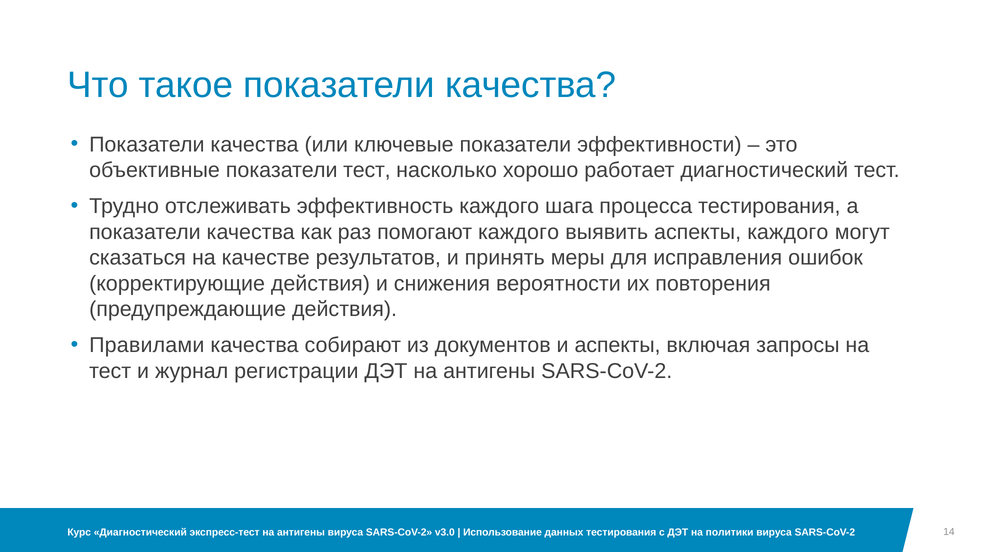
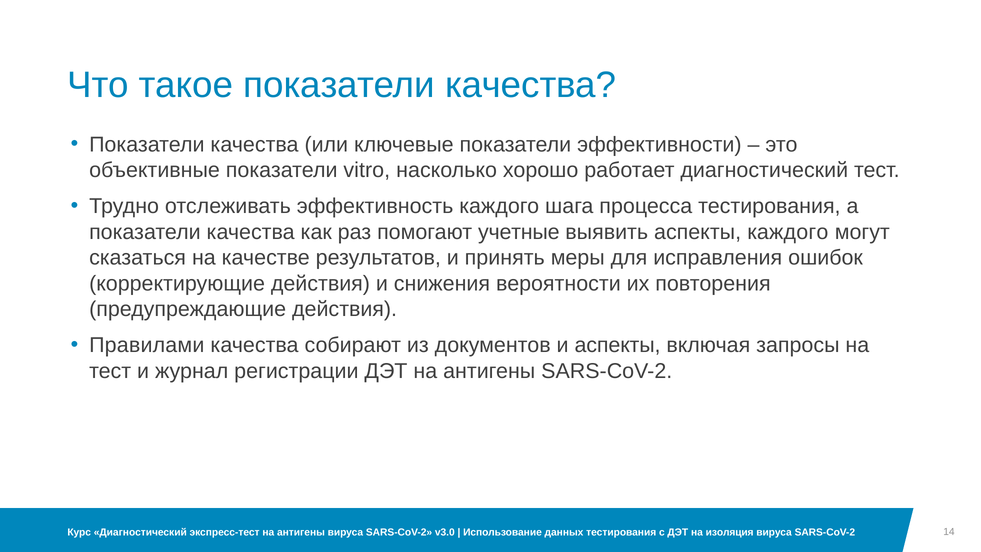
показатели тест: тест -> vitro (367, 170)
помогают каждого: каждого -> учетные (519, 232)
политики: политики -> изоляция (730, 532)
